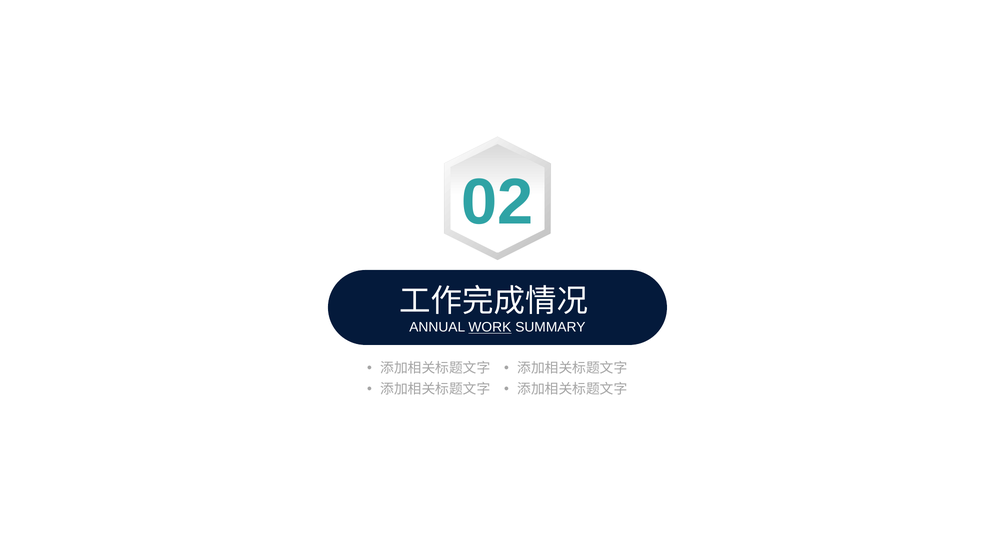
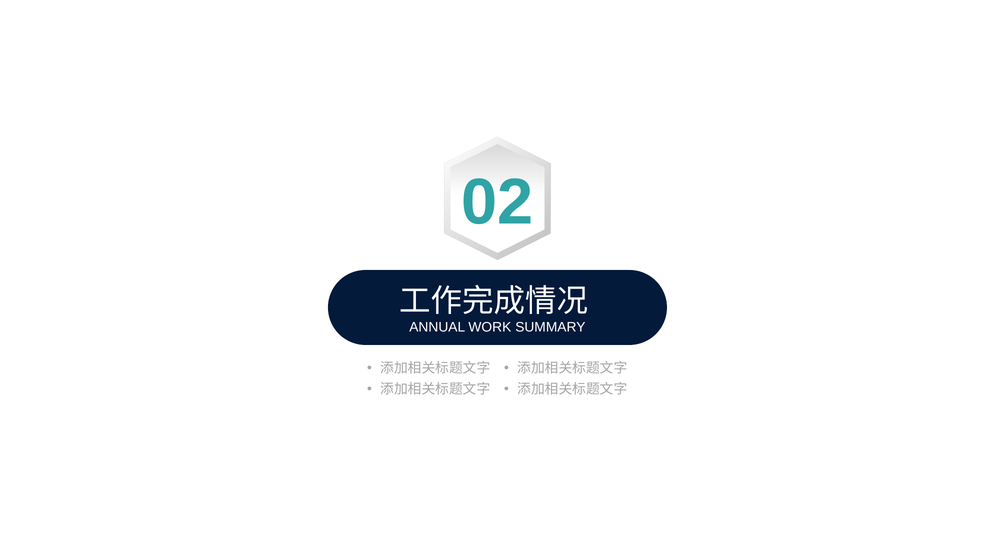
WORK underline: present -> none (490, 328)
